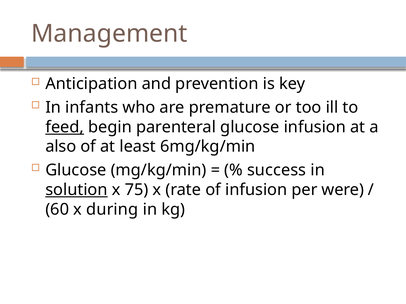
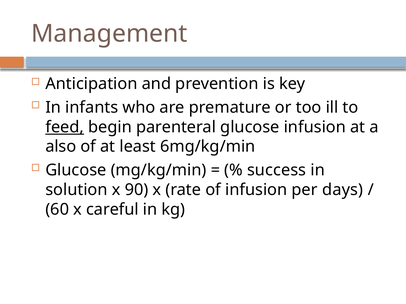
solution underline: present -> none (76, 190)
75: 75 -> 90 (137, 190)
were: were -> days (343, 190)
during: during -> careful (112, 210)
